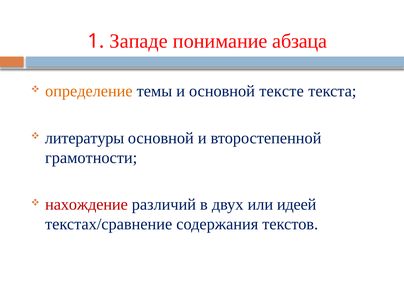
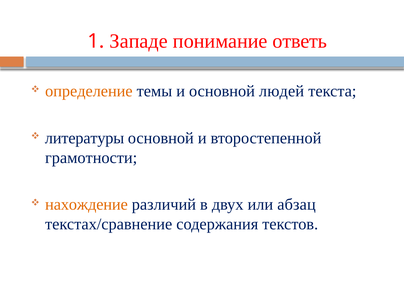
абзаца: абзаца -> ответь (300, 41)
тексте: тексте -> людей (282, 91)
нахождение colour: red -> orange (86, 205)
идеей: идеей -> абзац (296, 205)
